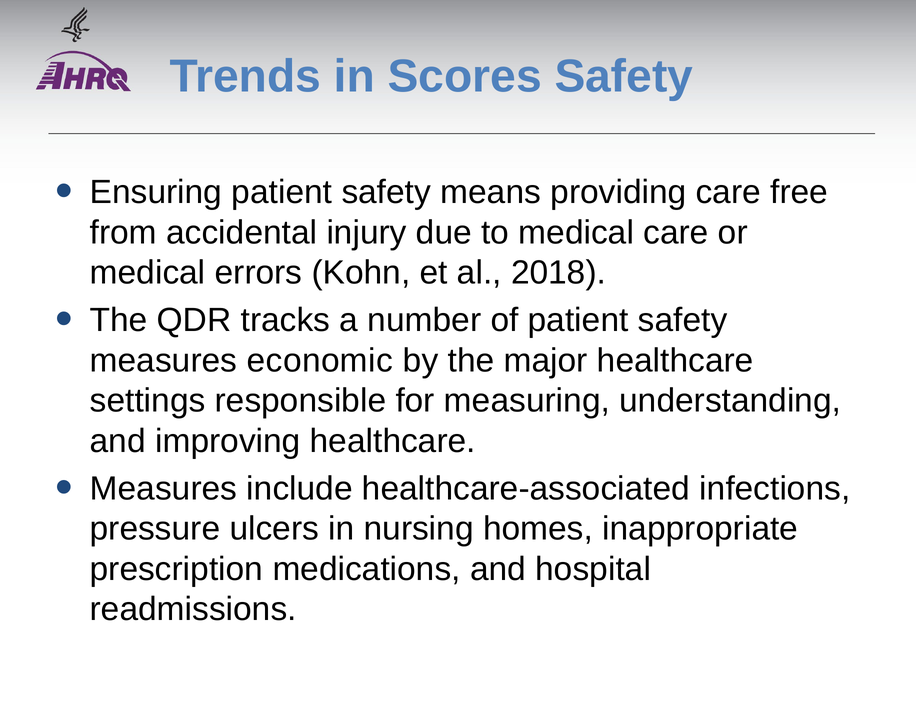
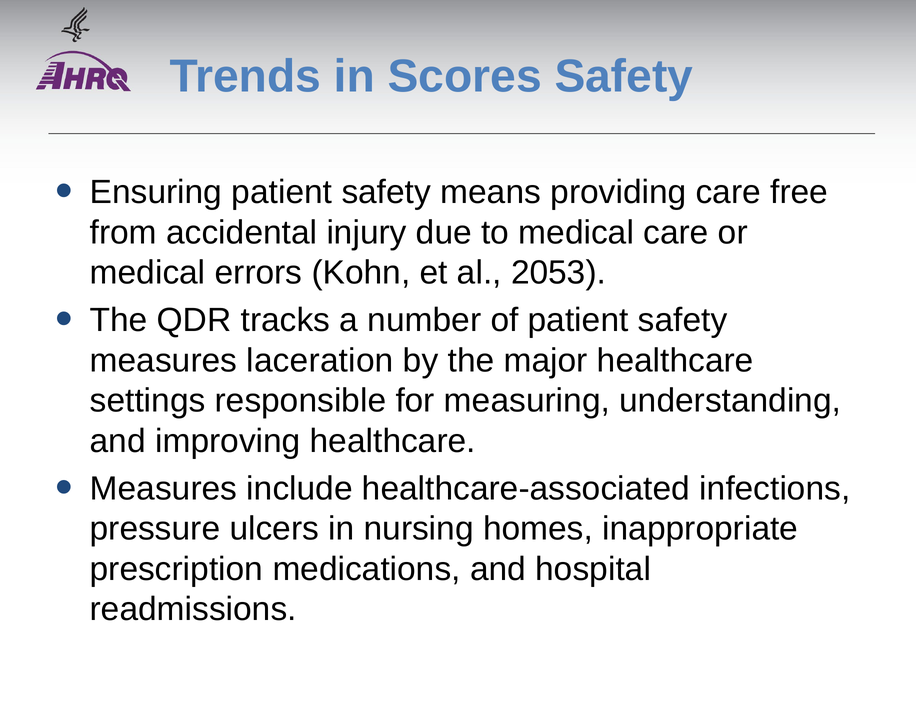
2018: 2018 -> 2053 (559, 273)
economic: economic -> laceration (320, 360)
